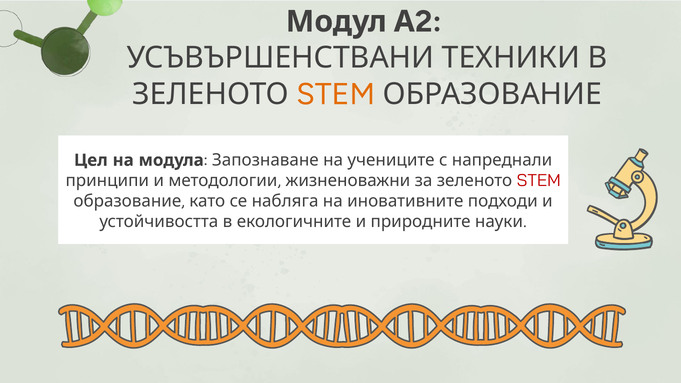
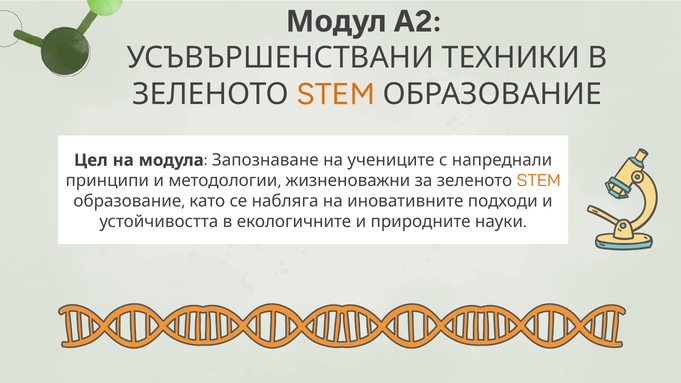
STEM colour: red -> orange (539, 181)
